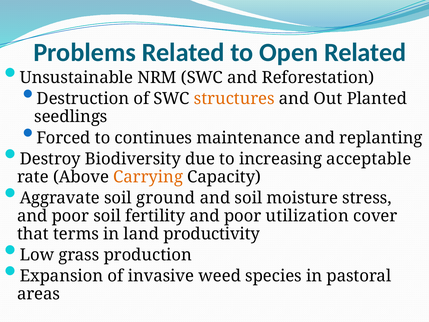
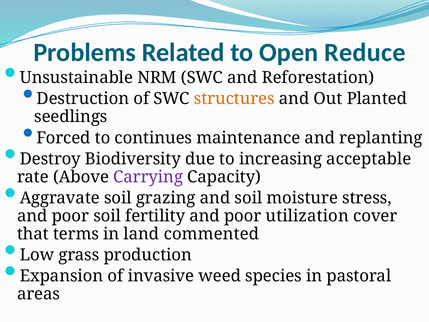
Open Related: Related -> Reduce (365, 53)
Carrying colour: orange -> purple (148, 177)
ground: ground -> grazing (166, 198)
productivity: productivity -> commented (211, 234)
